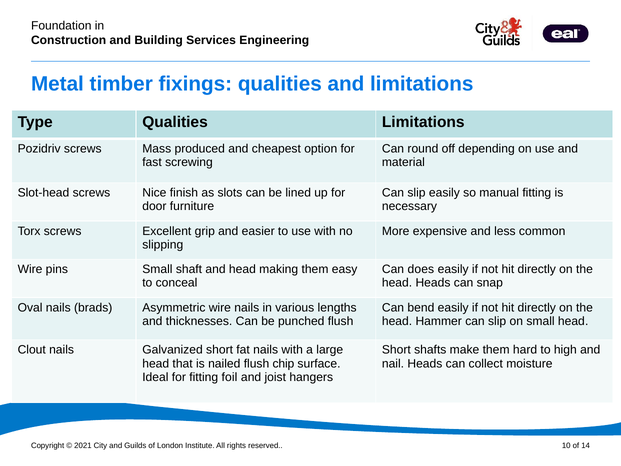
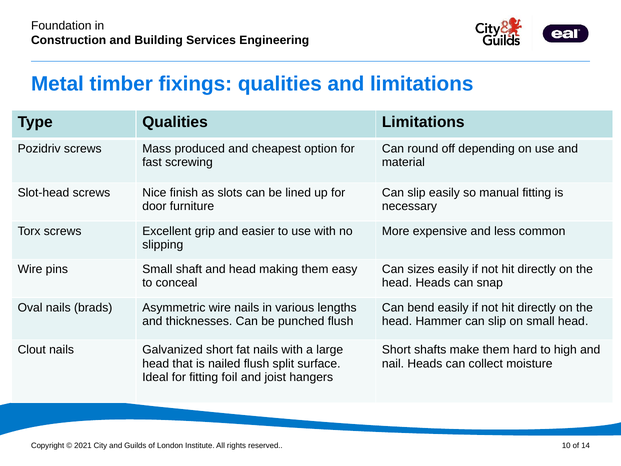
does: does -> sizes (421, 269)
chip: chip -> split (283, 363)
